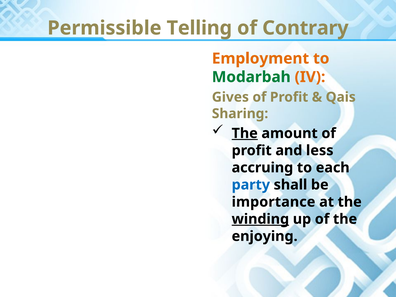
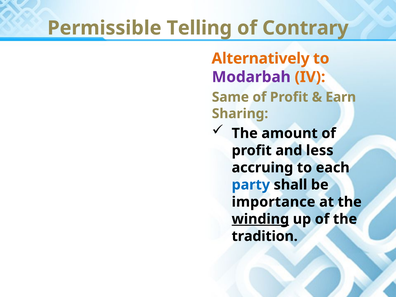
Employment: Employment -> Alternatively (261, 58)
Modarbah colour: green -> purple (251, 77)
Gives: Gives -> Same (230, 97)
Qais: Qais -> Earn (341, 97)
The underline: present -> none (245, 133)
enjoying: enjoying -> tradition (265, 236)
